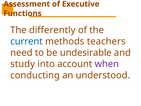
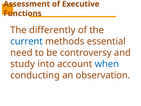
teachers: teachers -> essential (106, 41)
undesirable: undesirable -> controversy (86, 53)
when colour: purple -> blue (107, 64)
understood: understood -> observation (103, 75)
